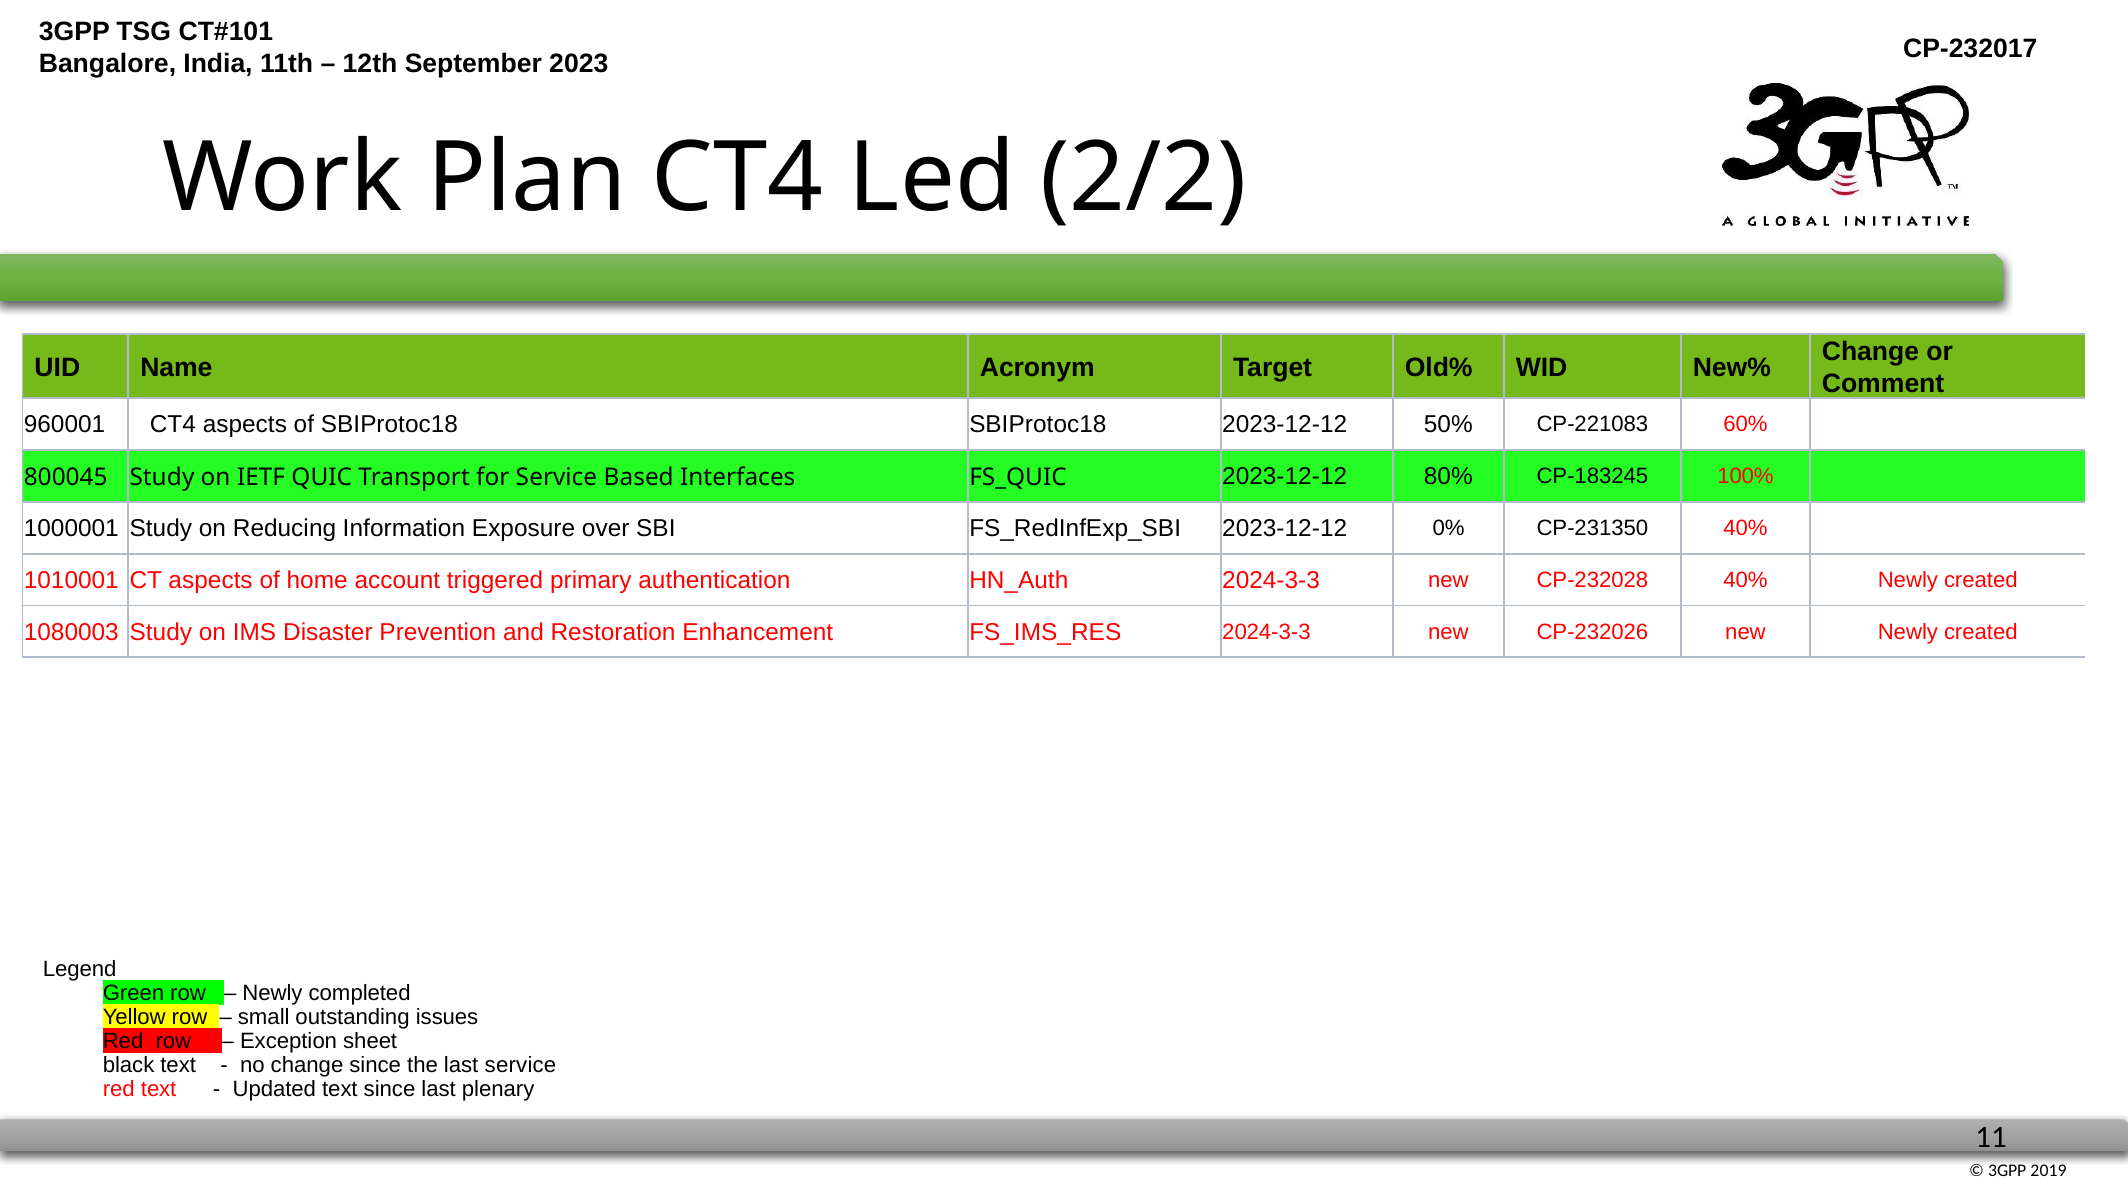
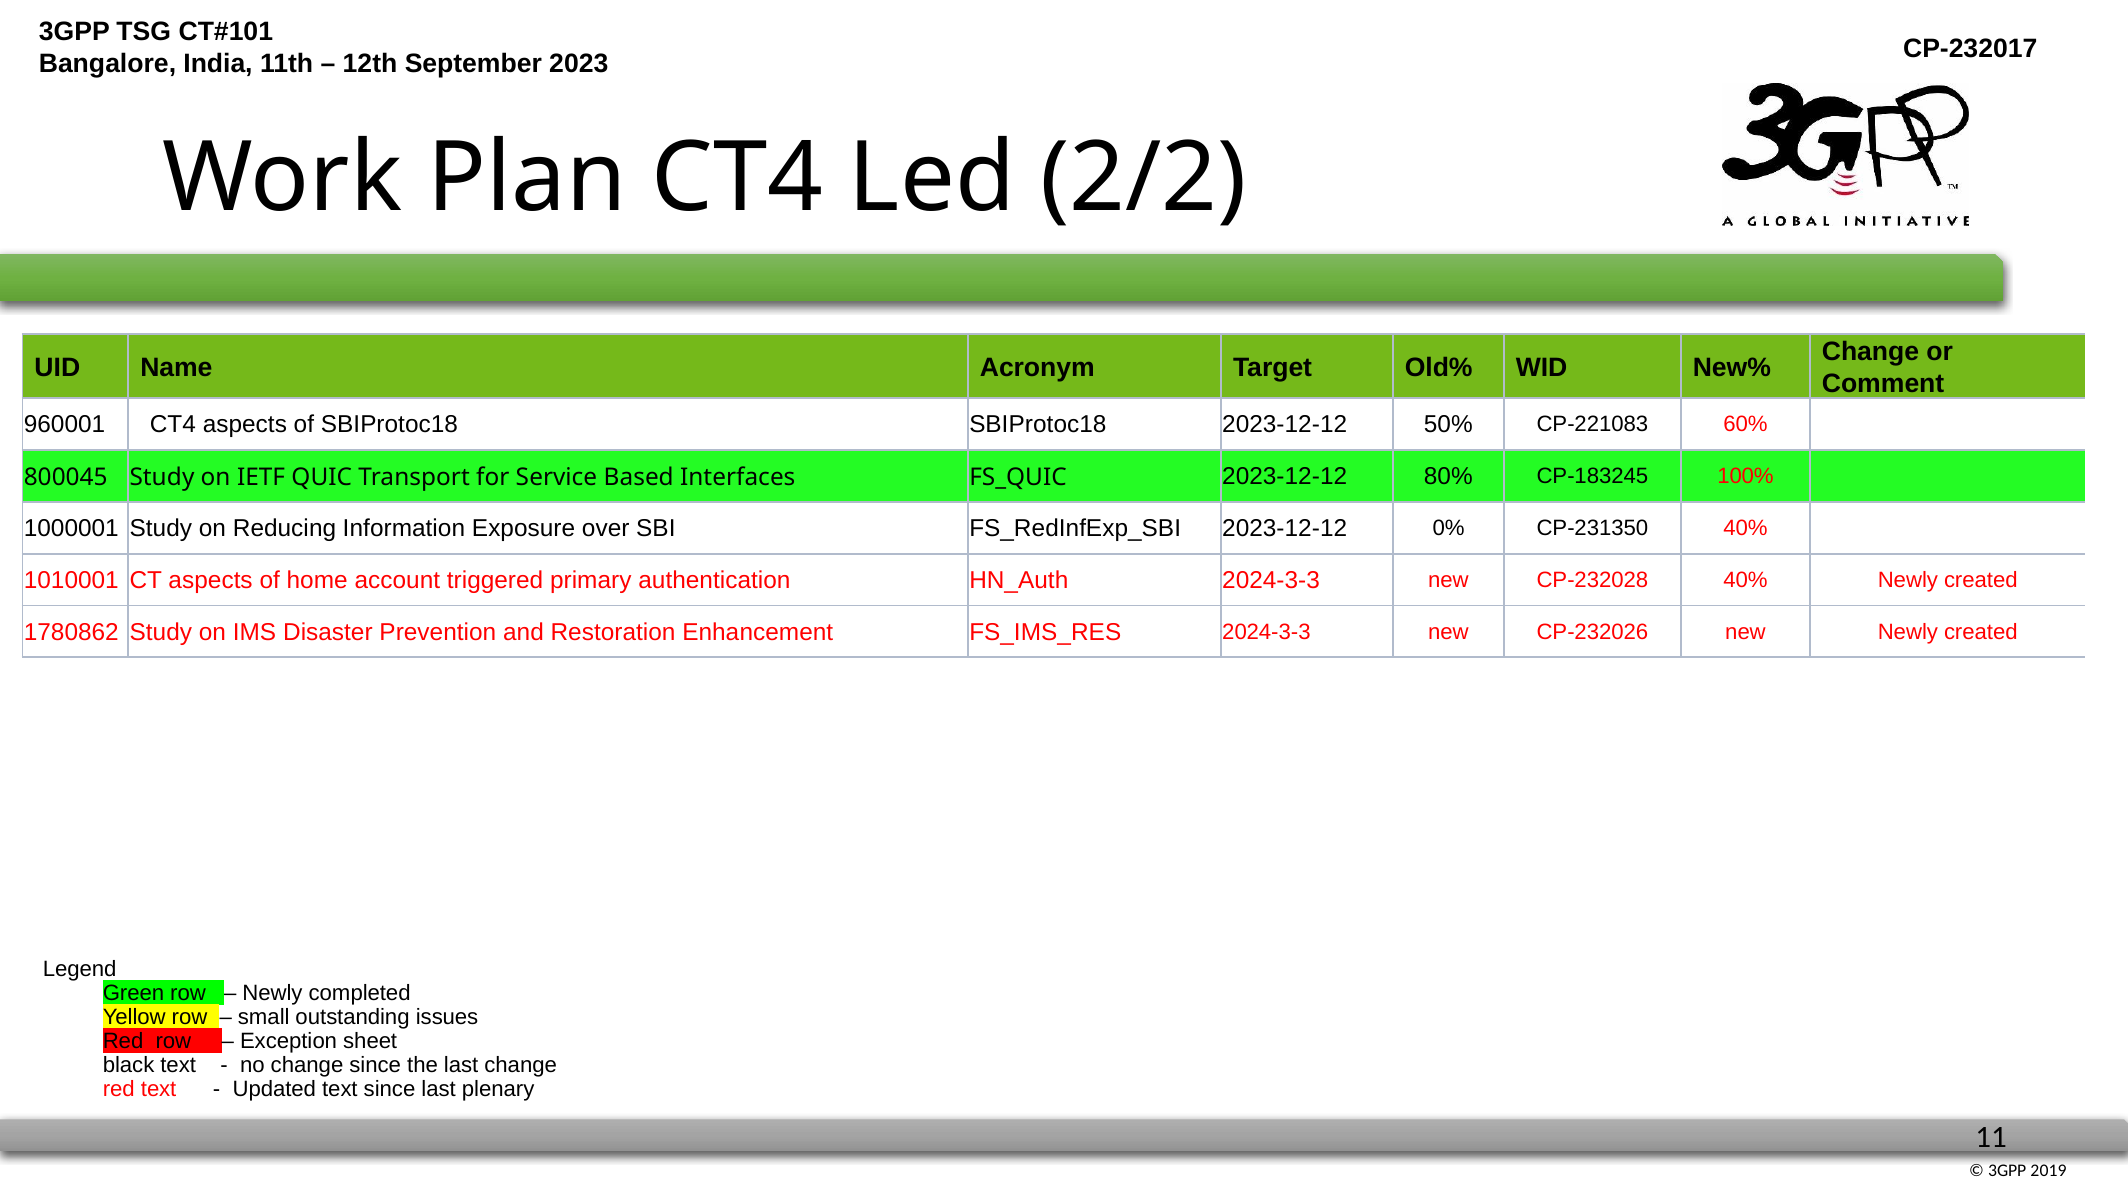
1080003: 1080003 -> 1780862 (71, 632)
last service: service -> change (521, 1065)
